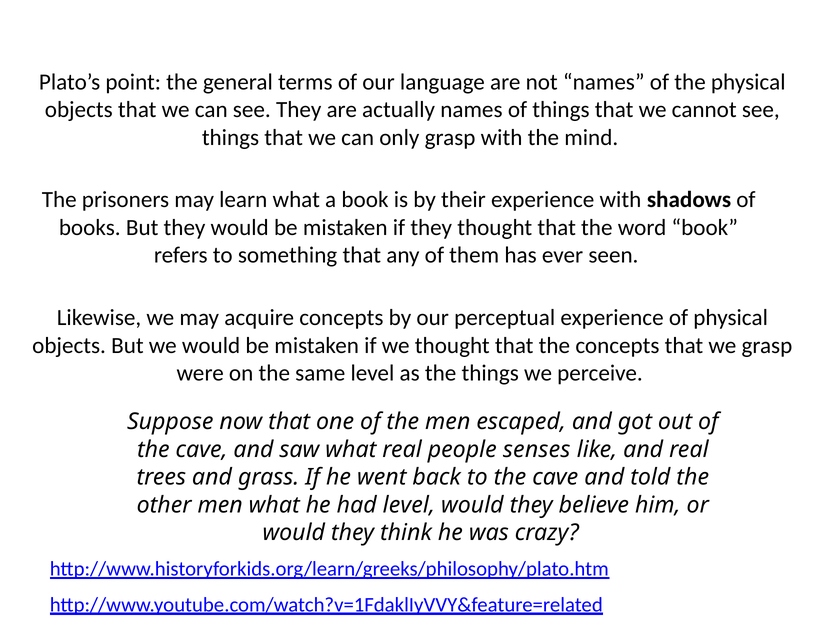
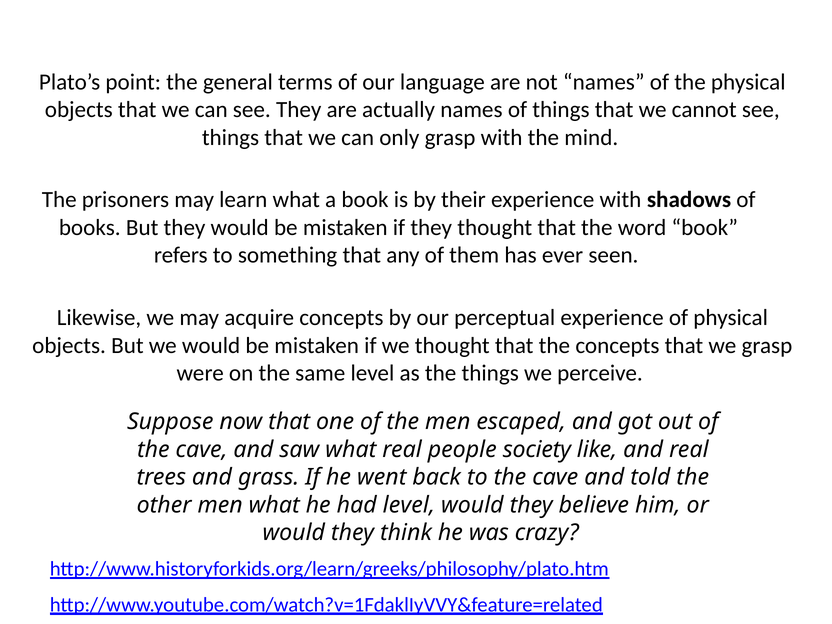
senses: senses -> society (537, 449)
